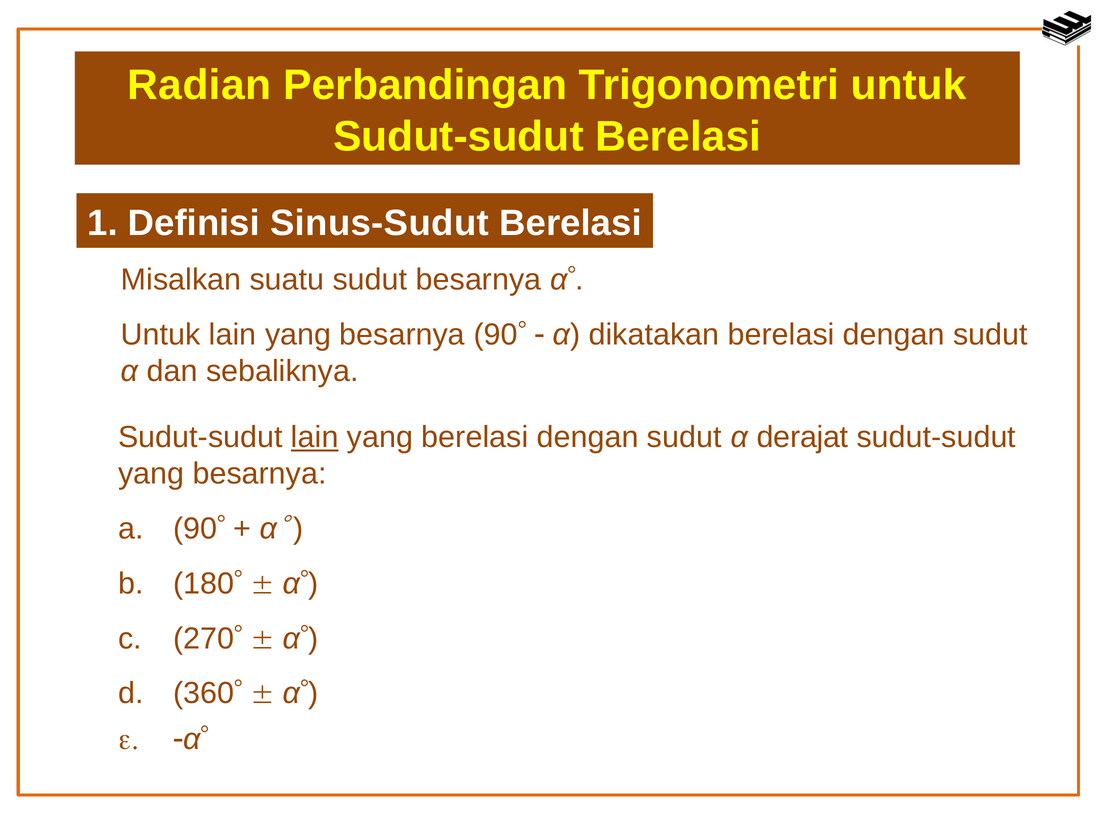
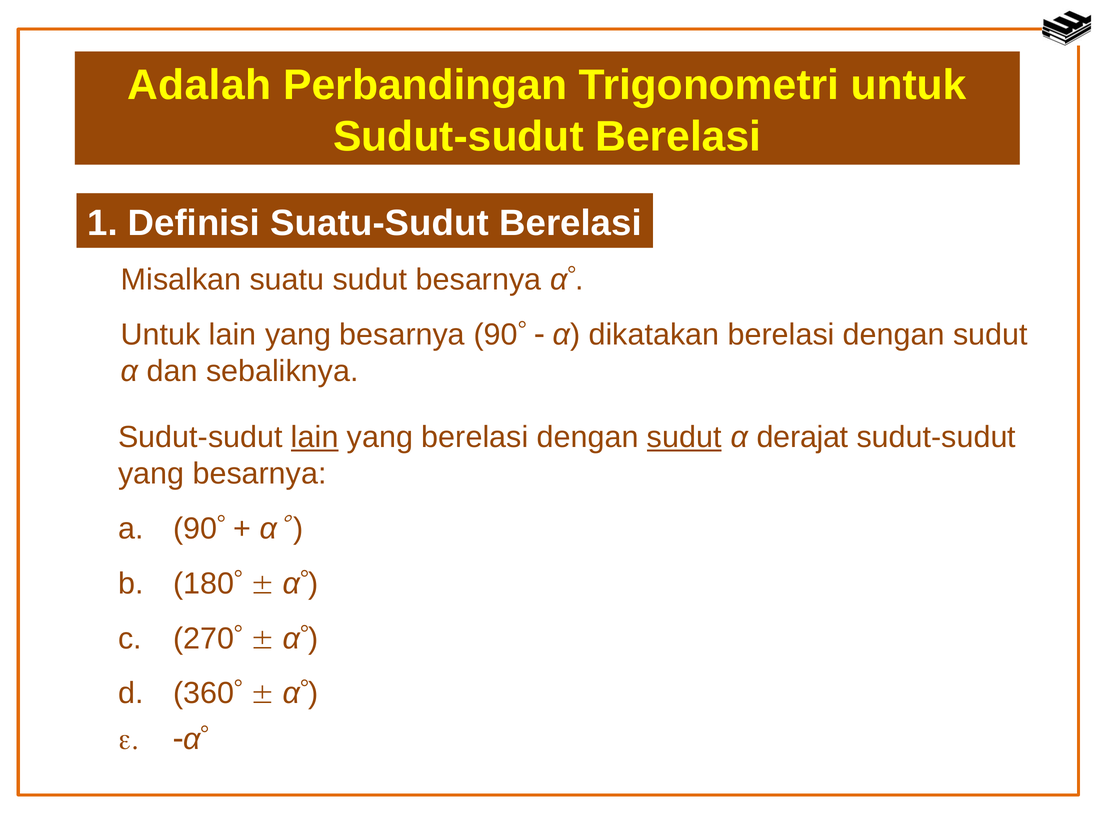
Radian: Radian -> Adalah (199, 85)
Sinus-Sudut: Sinus-Sudut -> Suatu-Sudut (380, 223)
sudut underline: none -> present (684, 437)
